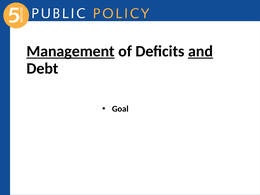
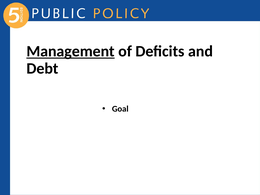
and underline: present -> none (201, 51)
